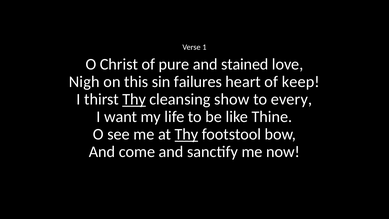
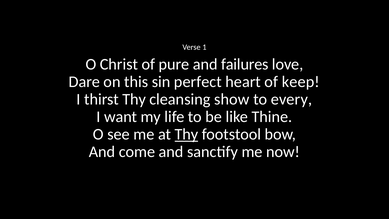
stained: stained -> failures (245, 64)
Nigh: Nigh -> Dare (84, 82)
failures: failures -> perfect (198, 82)
Thy underline: present -> none (134, 99)
